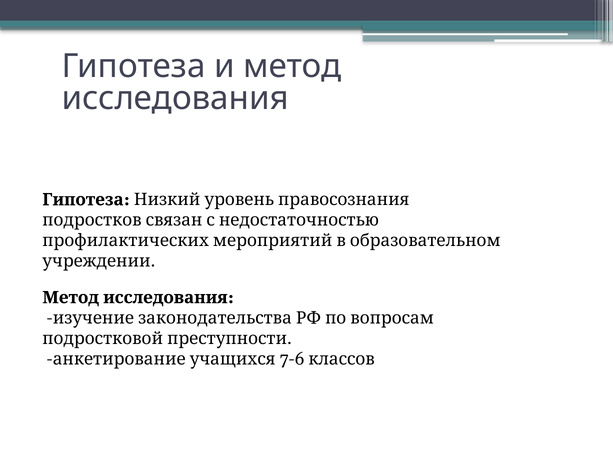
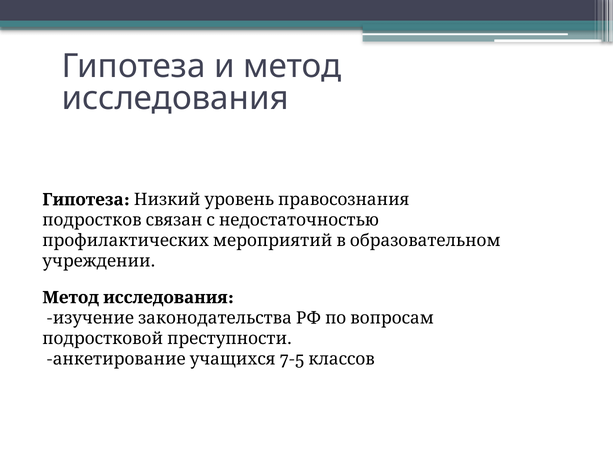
7-6: 7-6 -> 7-5 (292, 359)
